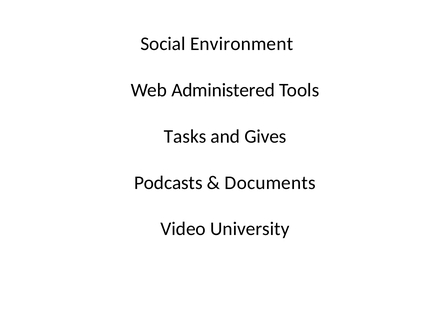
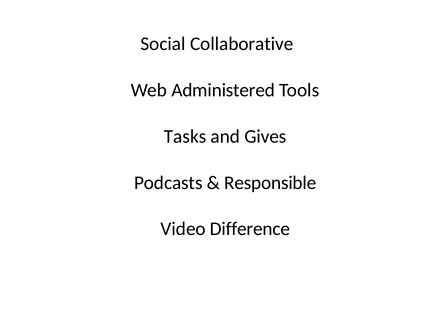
Environment: Environment -> Collaborative (242, 44)
Documents: Documents -> Responsible (270, 183)
University: University -> Difference (250, 229)
